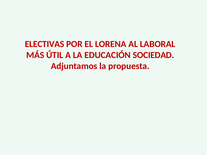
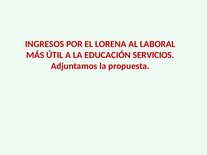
ELECTIVAS: ELECTIVAS -> INGRESOS (45, 44)
SOCIEDAD: SOCIEDAD -> SERVICIOS (154, 55)
